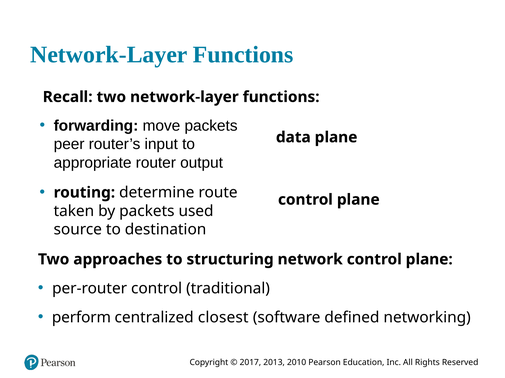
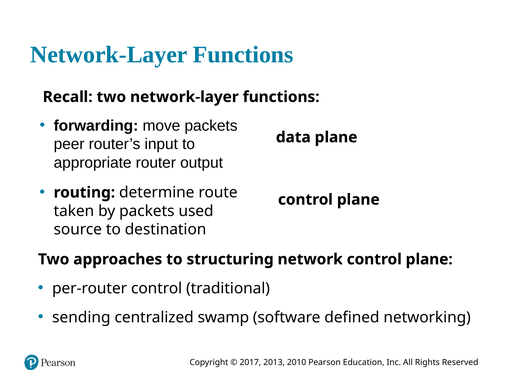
perform: perform -> sending (81, 318)
closest: closest -> swamp (223, 318)
